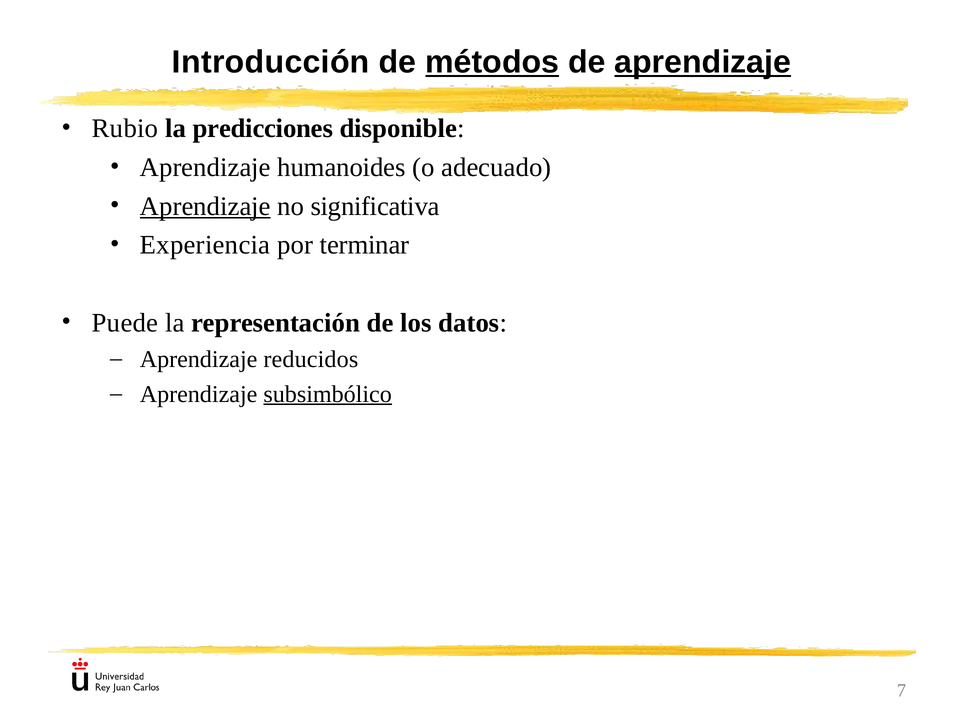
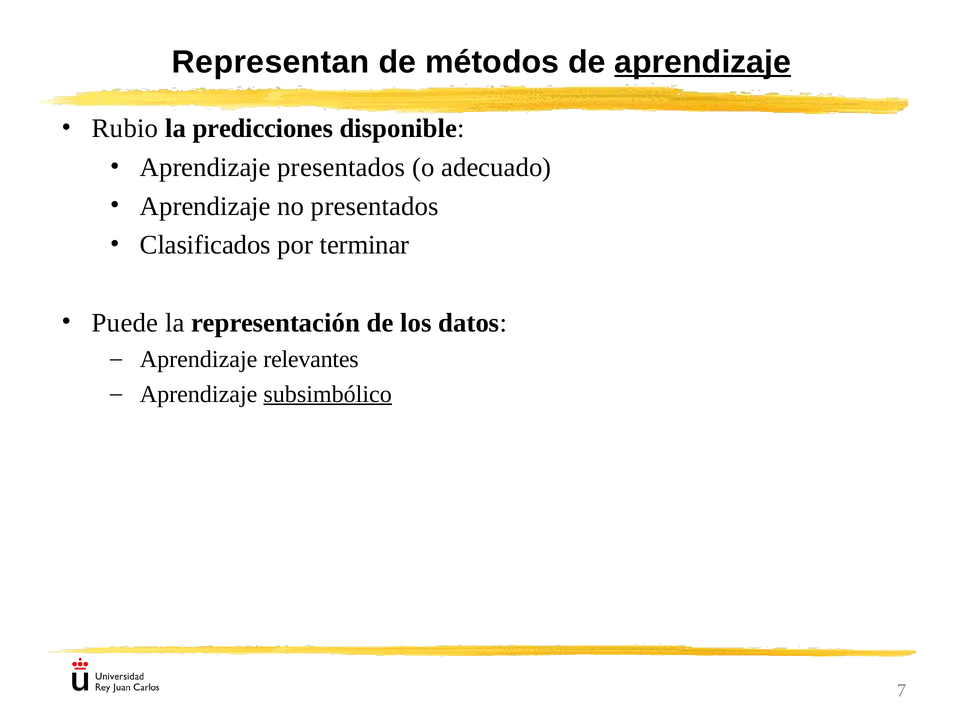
Introducción: Introducción -> Representan (271, 62)
métodos underline: present -> none (492, 62)
Aprendizaje humanoides: humanoides -> presentados (341, 167)
Aprendizaje underline: present -> none (205, 206)
no significativa: significativa -> presentados (375, 206)
Experiencia: Experiencia -> Clasificados (205, 245)
reducidos: reducidos -> relevantes (311, 359)
